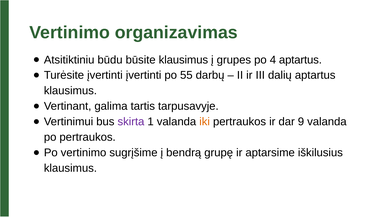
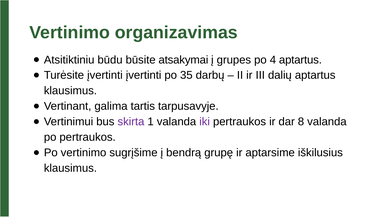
būsite klausimus: klausimus -> atsakymai (183, 60)
55: 55 -> 35 (186, 75)
iki colour: orange -> purple (205, 122)
9: 9 -> 8 (301, 122)
